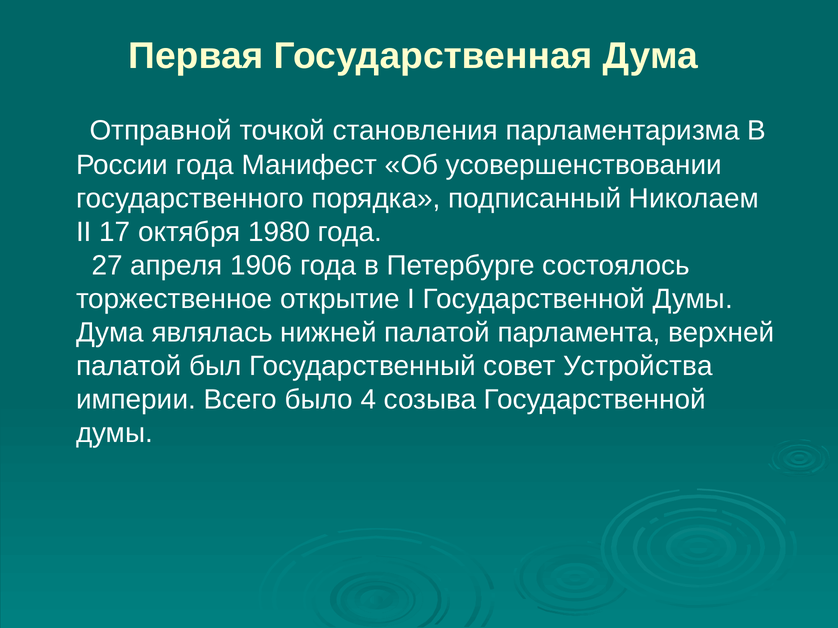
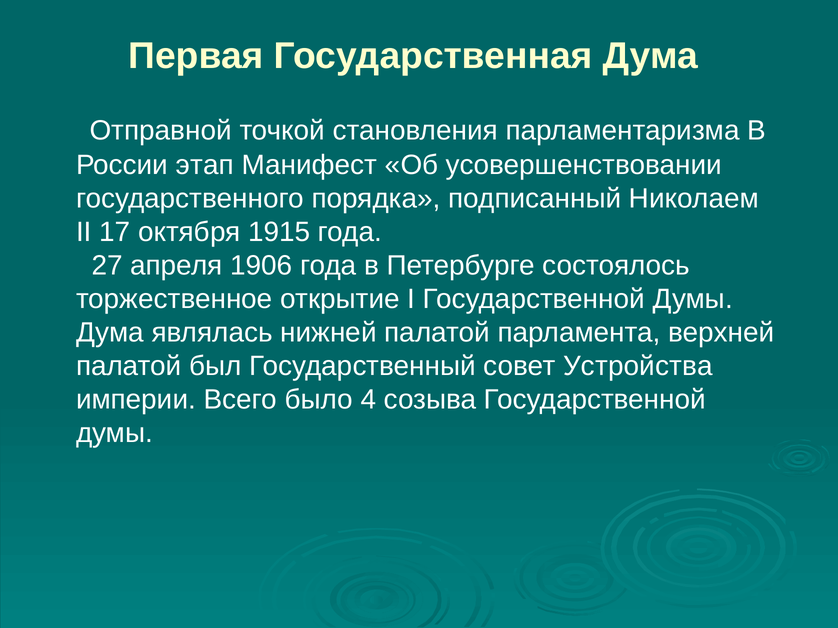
России года: года -> этап (205, 165)
1980: 1980 -> 1915 (279, 232)
